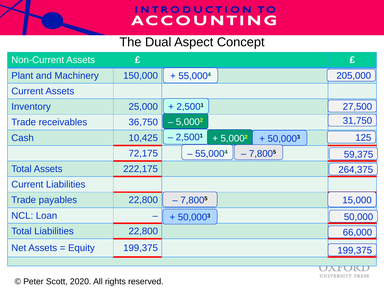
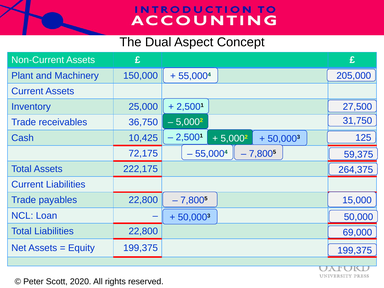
66,000: 66,000 -> 69,000 (357, 233)
